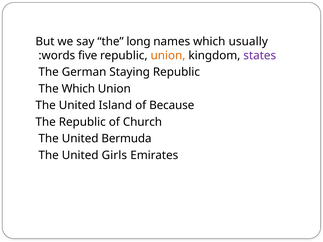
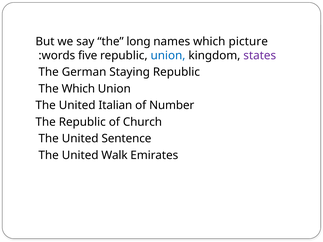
usually: usually -> picture (248, 42)
union colour: orange -> blue (168, 56)
Island: Island -> Italian (115, 105)
Because: Because -> Number (172, 105)
Bermuda: Bermuda -> Sentence (126, 139)
Girls: Girls -> Walk (114, 155)
